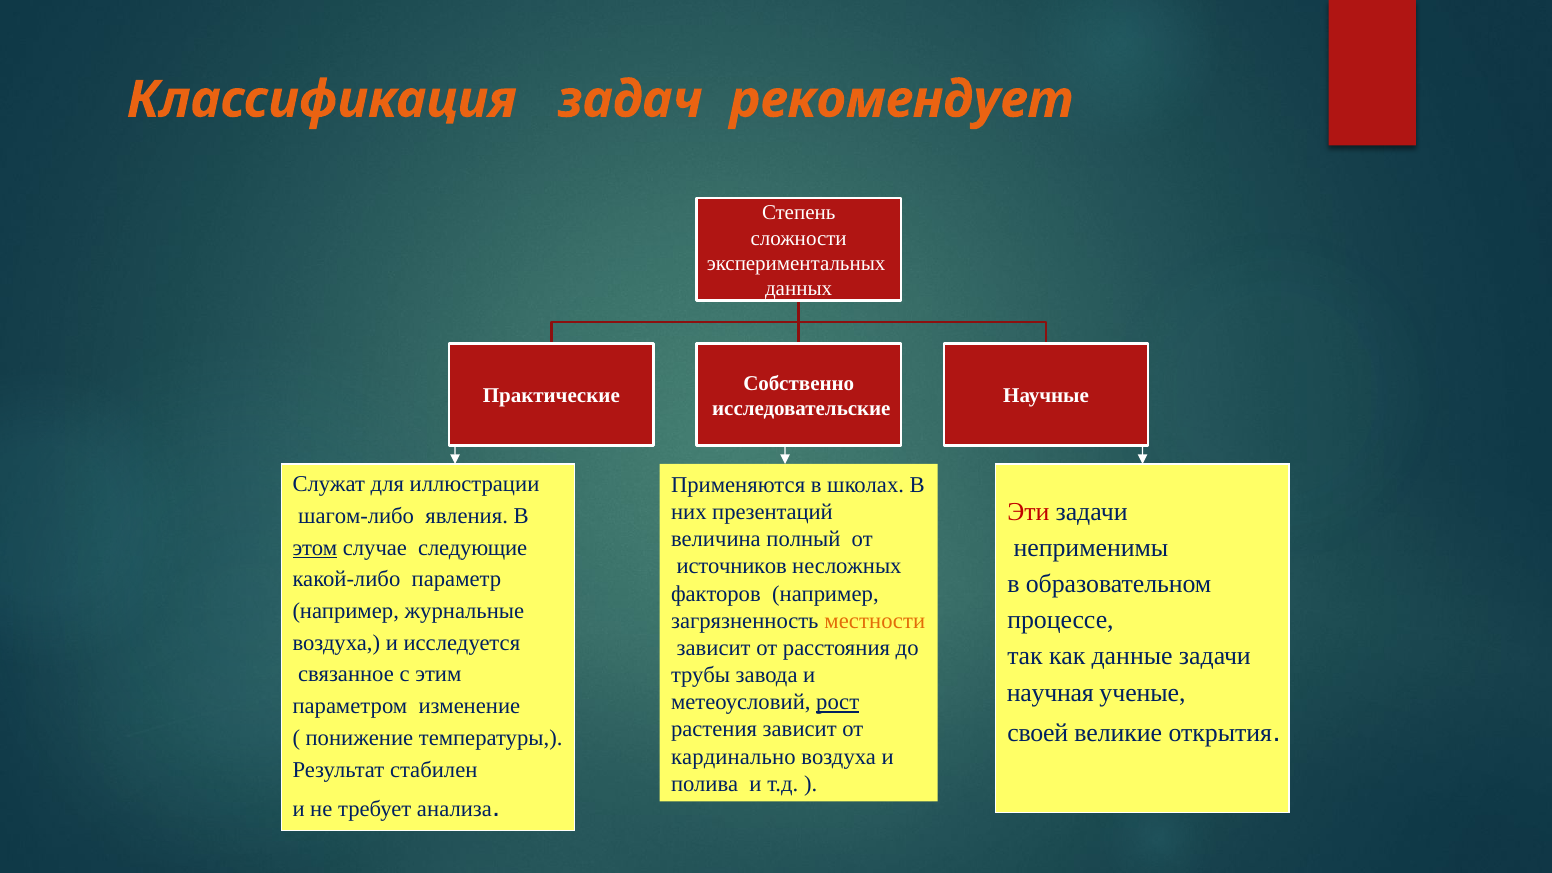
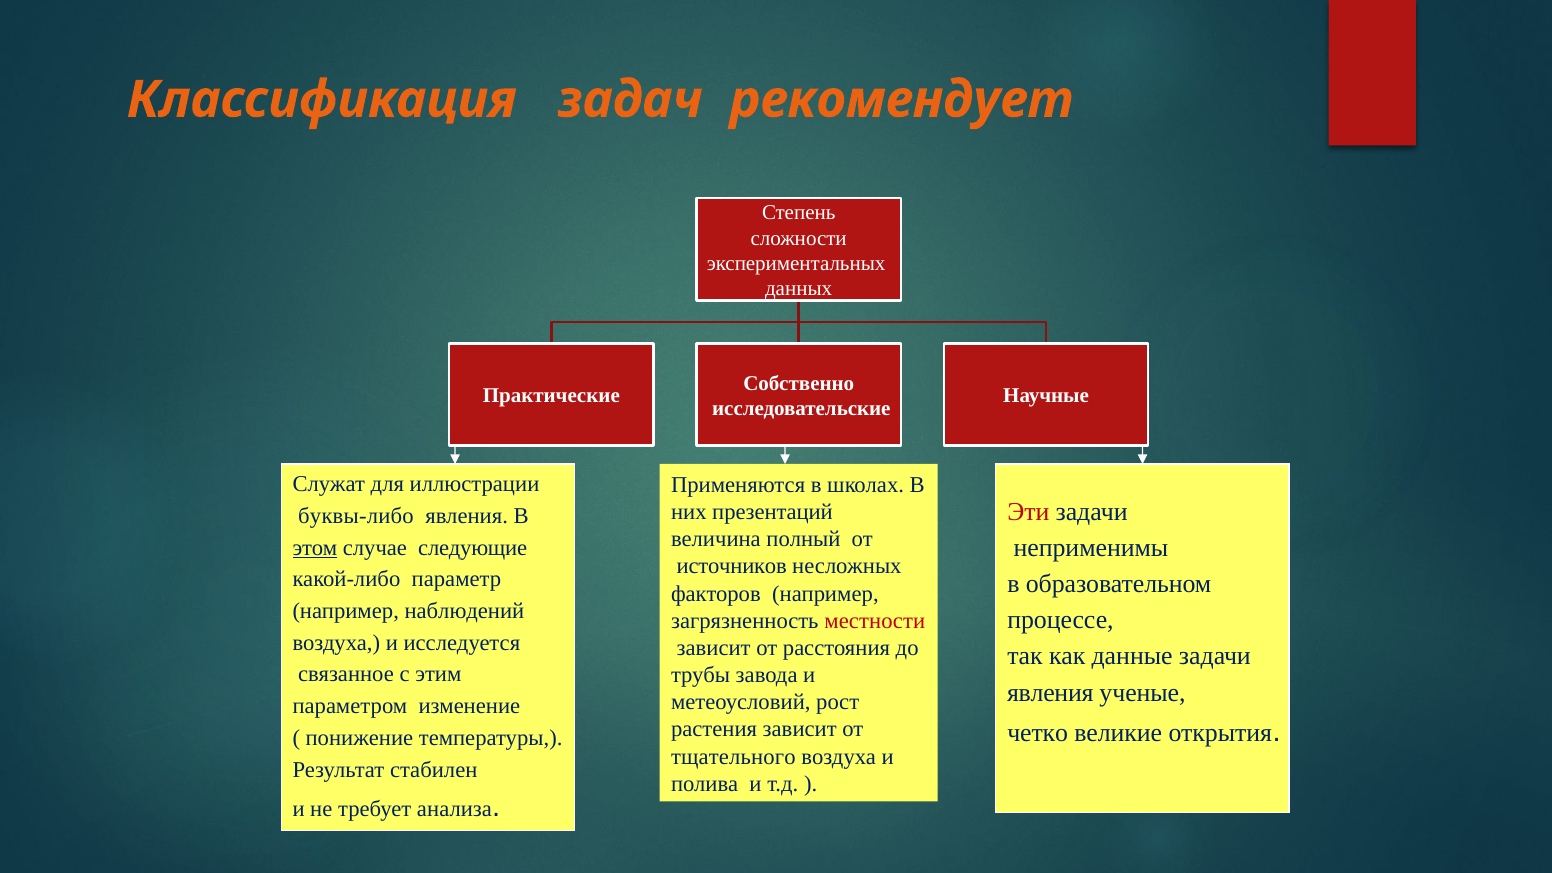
шагом-либо: шагом-либо -> буквы-либо (356, 516)
журнальные: журнальные -> наблюдений (464, 611)
местности colour: orange -> red (875, 621)
научная: научная -> явления (1050, 693)
рост underline: present -> none (838, 702)
своей: своей -> четко (1038, 733)
кардинально: кардинально -> тщательного (733, 757)
